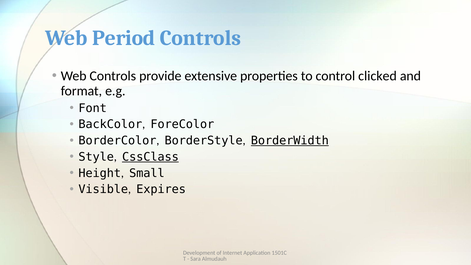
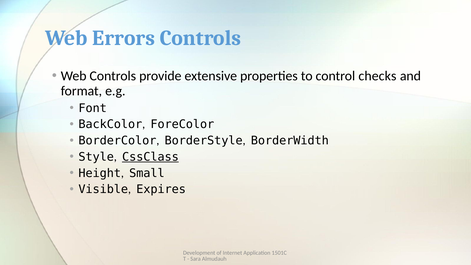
Period: Period -> Errors (124, 38)
clicked: clicked -> checks (377, 76)
BorderWidth underline: present -> none (290, 141)
